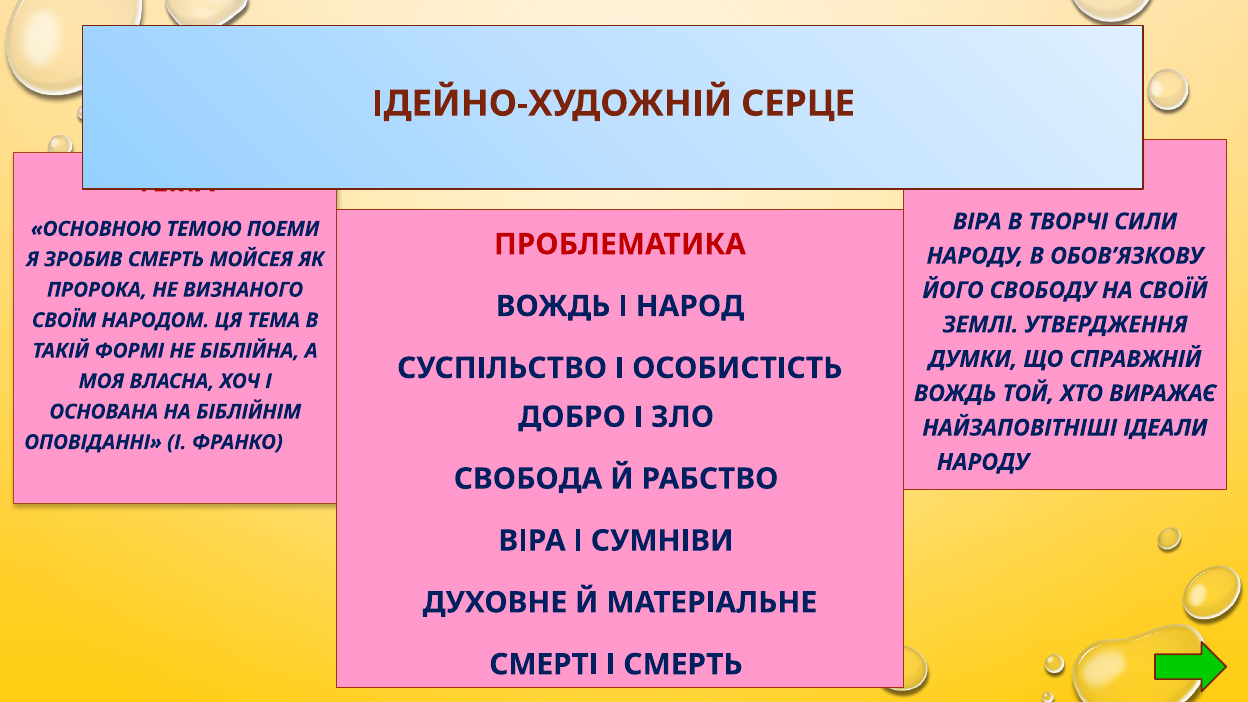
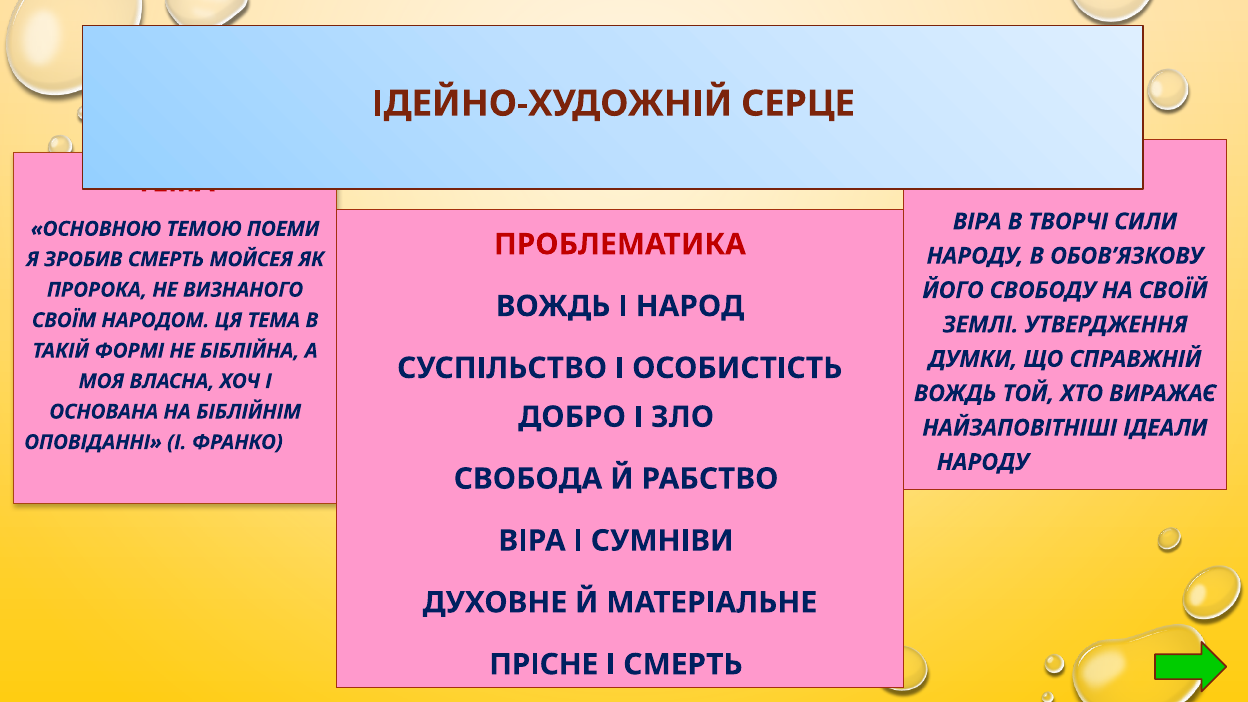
СМЕРТІ: СМЕРТІ -> ПРІСНЕ (544, 664)
